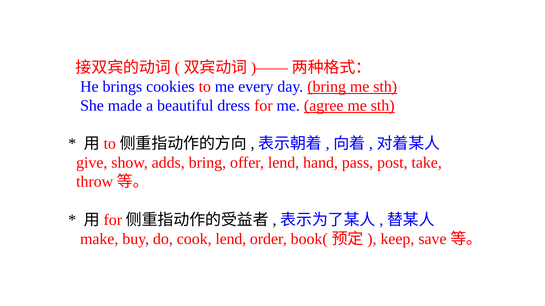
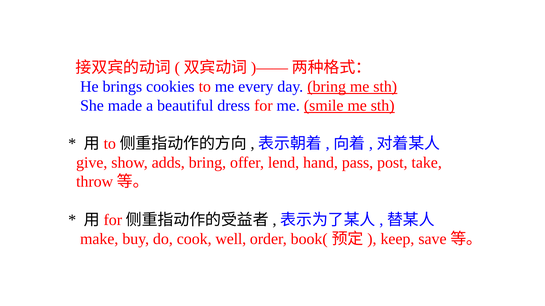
agree: agree -> smile (324, 106)
cook lend: lend -> well (231, 239)
